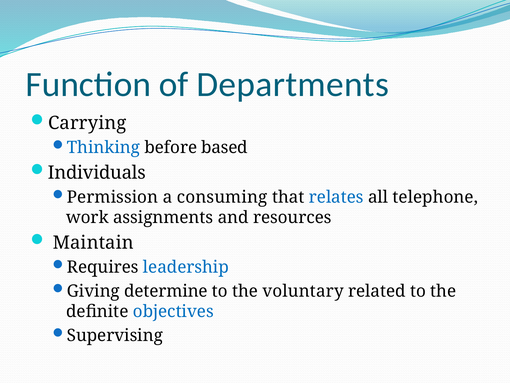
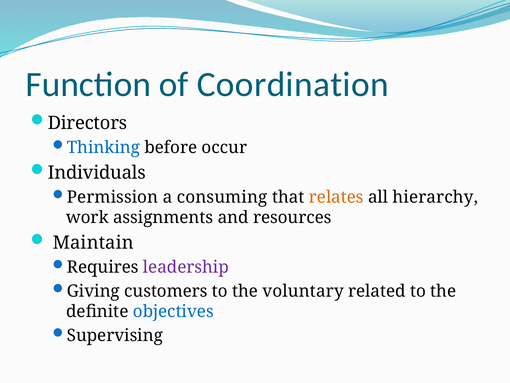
Departments: Departments -> Coordination (293, 84)
Carrying: Carrying -> Directors (87, 123)
based: based -> occur (224, 147)
relates colour: blue -> orange (336, 197)
telephone: telephone -> hierarchy (435, 197)
leadership colour: blue -> purple (186, 267)
determine: determine -> customers (166, 291)
